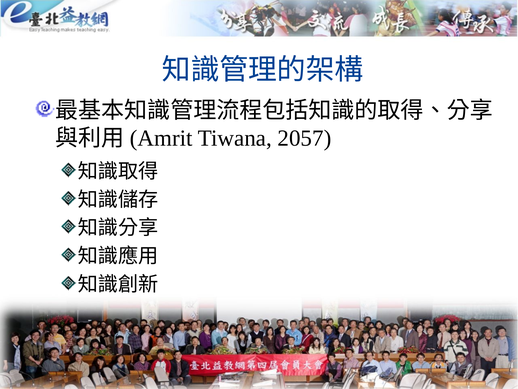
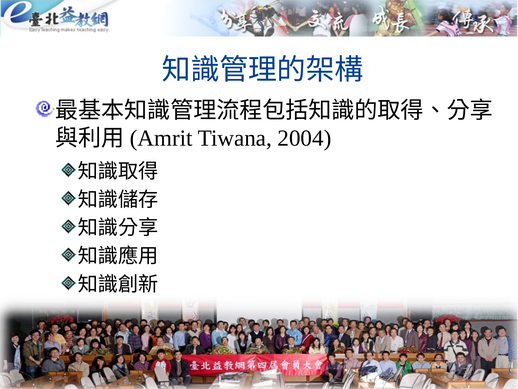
2057: 2057 -> 2004 (304, 138)
